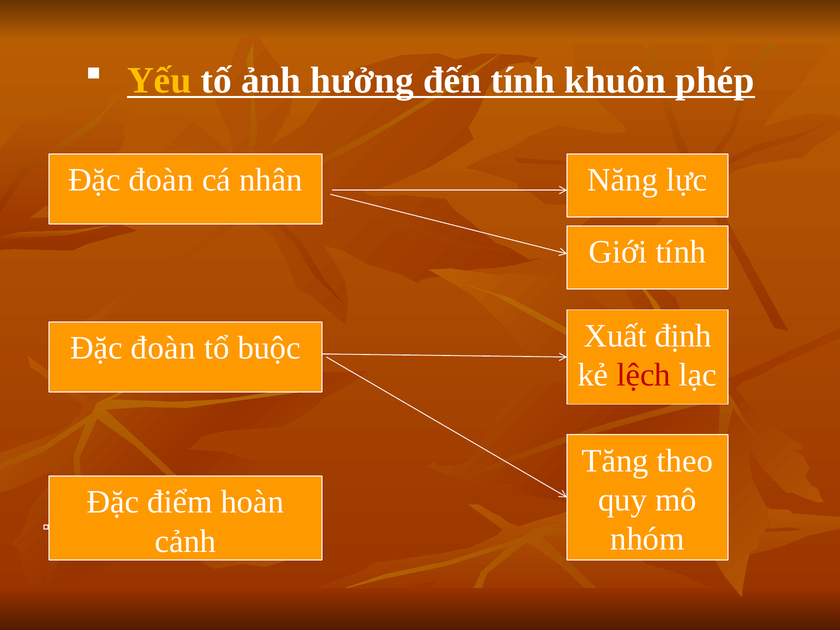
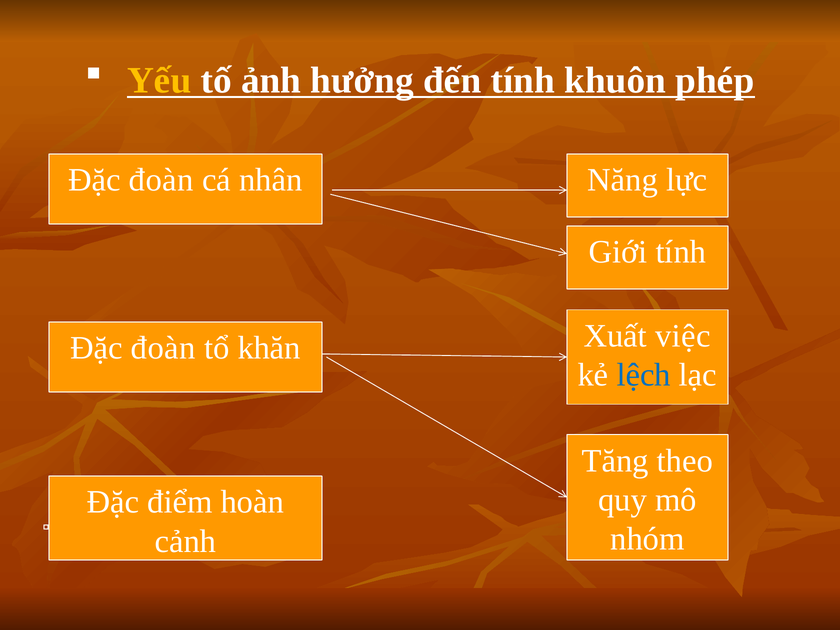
định: định -> việc (683, 336)
buộc: buộc -> khăn (269, 348)
lệch colour: red -> blue (644, 375)
